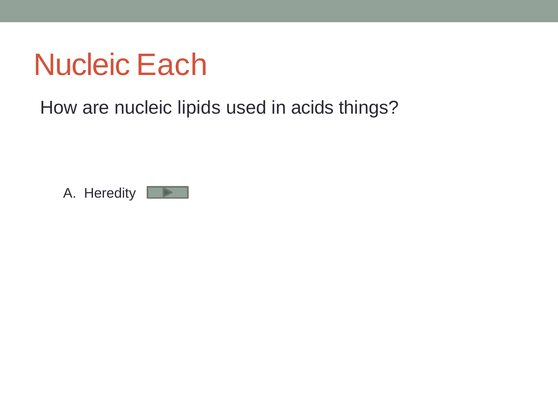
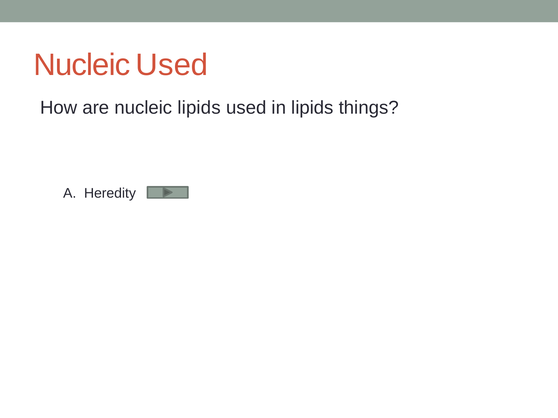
Nucleic Each: Each -> Used (172, 65)
in acids: acids -> lipids (312, 108)
